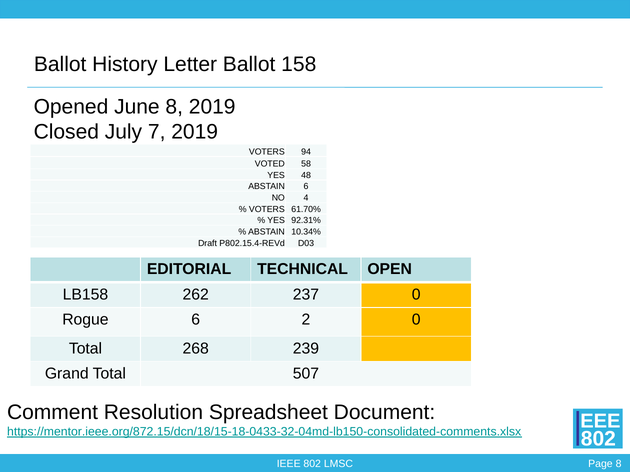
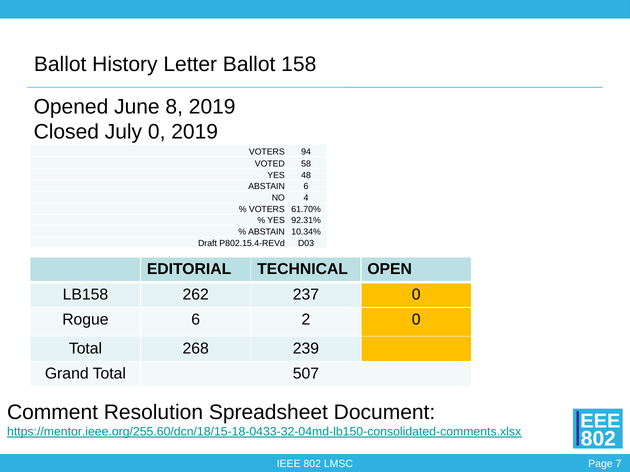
July 7: 7 -> 0 (157, 132)
https://mentor.ieee.org/872.15/dcn/18/15-18-0433-32-04md-lb150-consolidated-comments.xlsx: https://mentor.ieee.org/872.15/dcn/18/15-18-0433-32-04md-lb150-consolidated-comments.xlsx -> https://mentor.ieee.org/255.60/dcn/18/15-18-0433-32-04md-lb150-consolidated-comments.xlsx (264, 432)
8: 8 -> 7 (619, 464)
